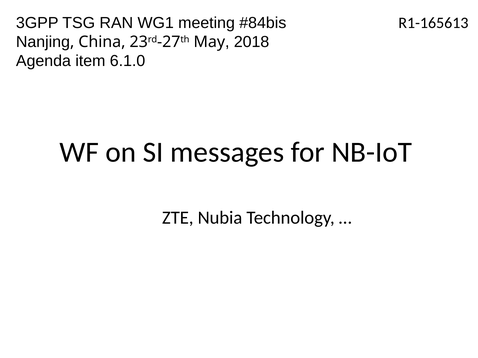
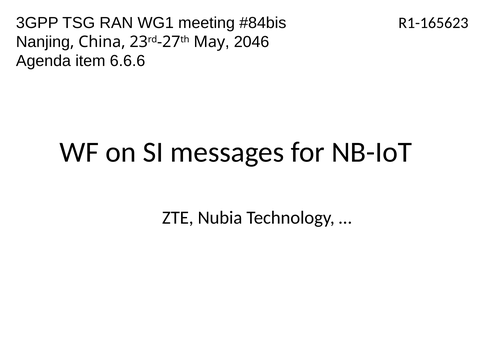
R1-165613: R1-165613 -> R1-165623 (433, 23)
2018: 2018 -> 2046 (252, 42)
6.1.0: 6.1.0 -> 6.6.6 (128, 61)
